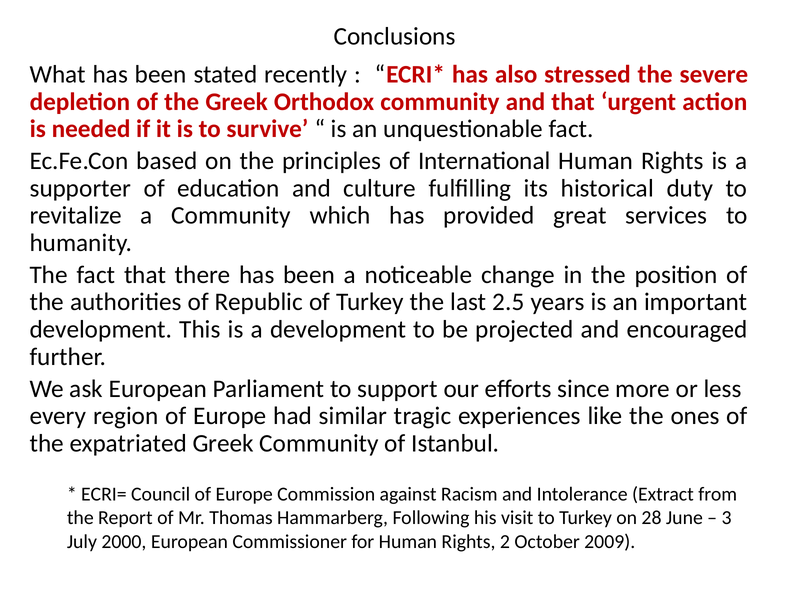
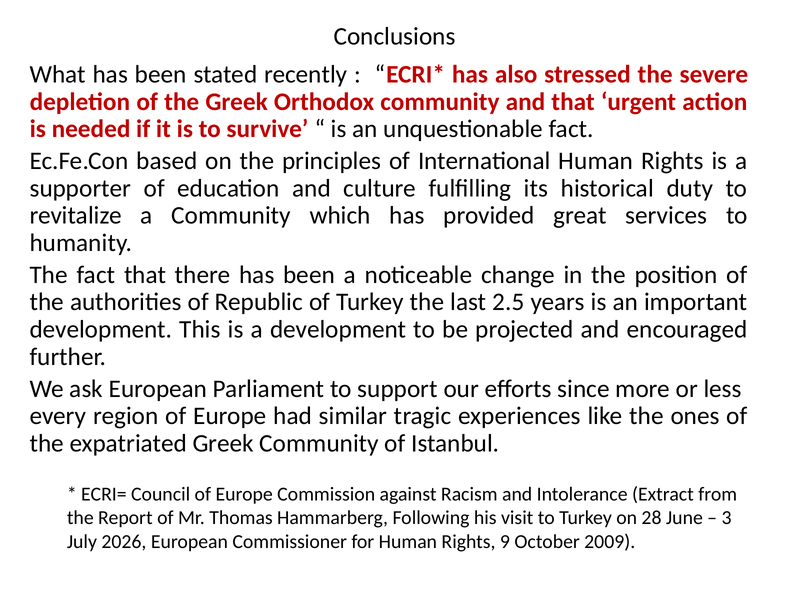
2000: 2000 -> 2026 (124, 542)
2: 2 -> 9 (505, 542)
